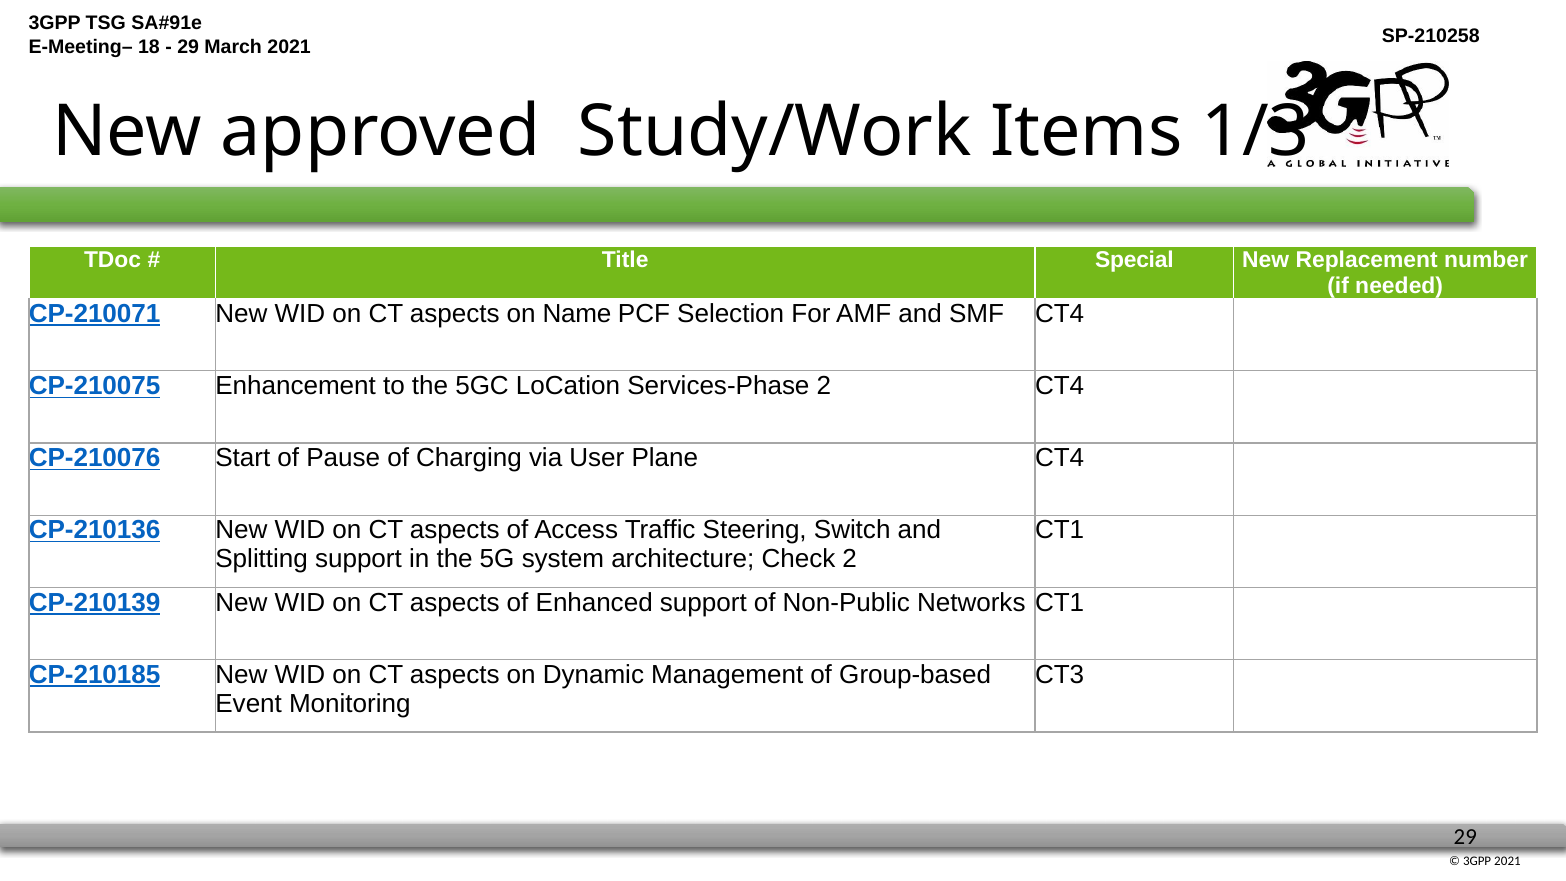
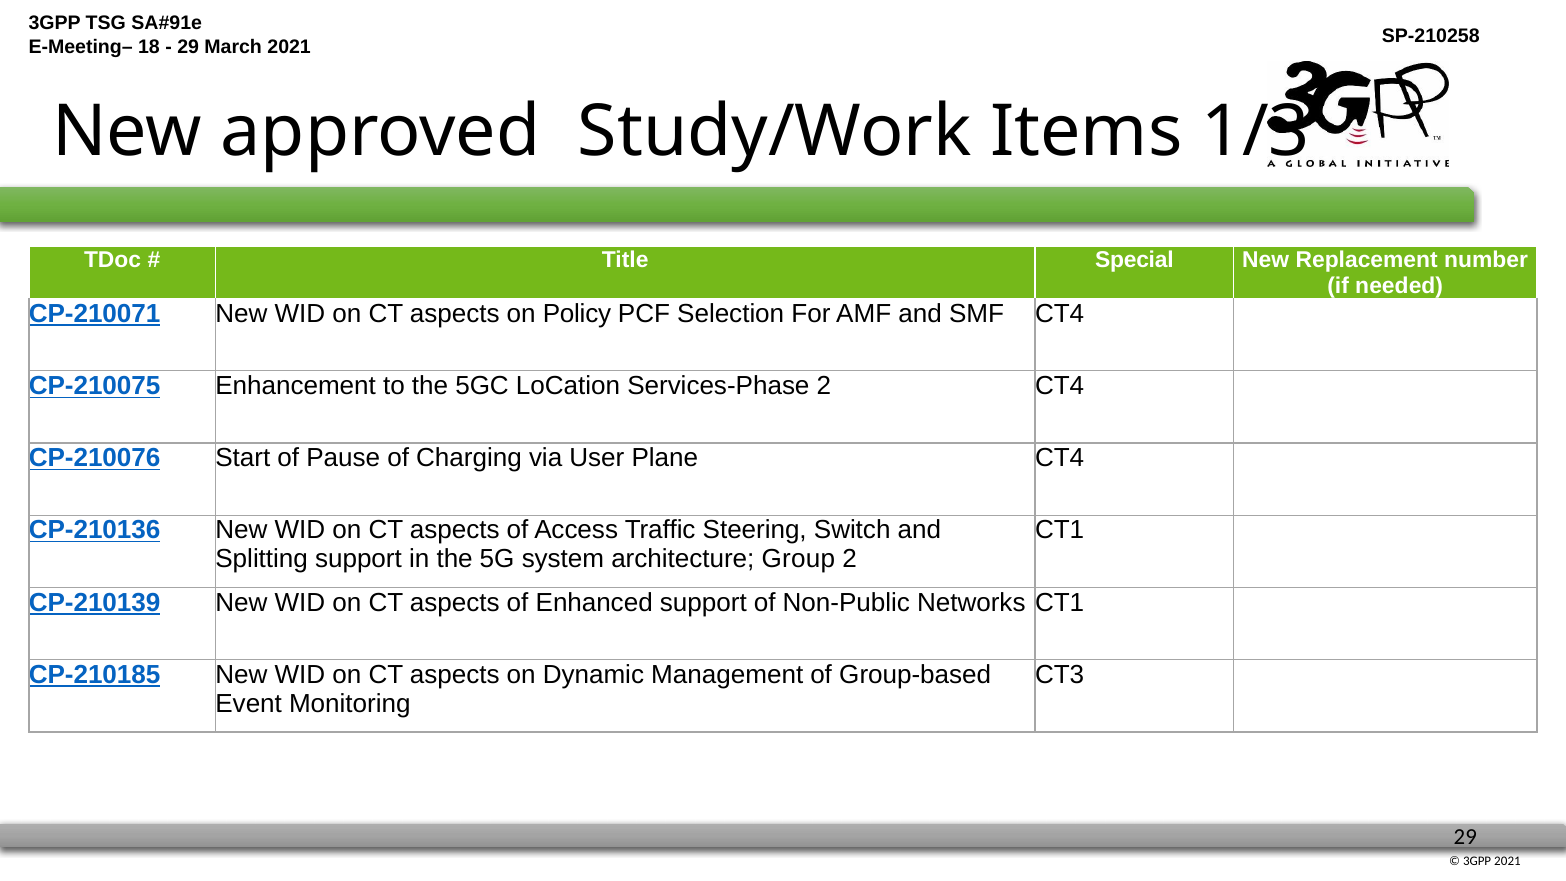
Name: Name -> Policy (577, 313)
Check: Check -> Group (798, 559)
